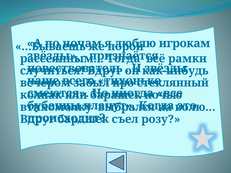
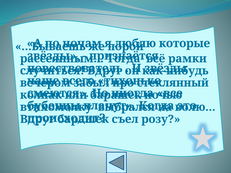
игрокам: игрокам -> которые (185, 43)
